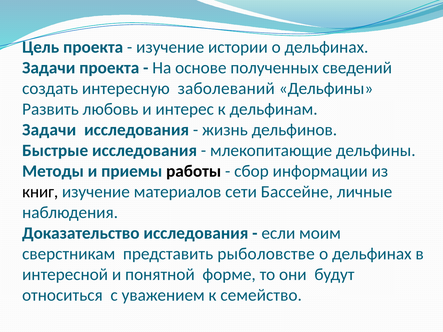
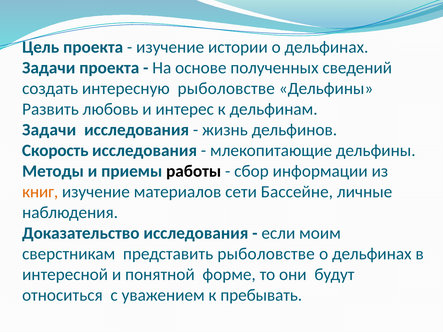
интересную заболеваний: заболеваний -> рыболовстве (226, 89)
Быстрые: Быстрые -> Скорость (55, 151)
книг colour: black -> orange (40, 192)
семейство: семейство -> пребывать (261, 295)
